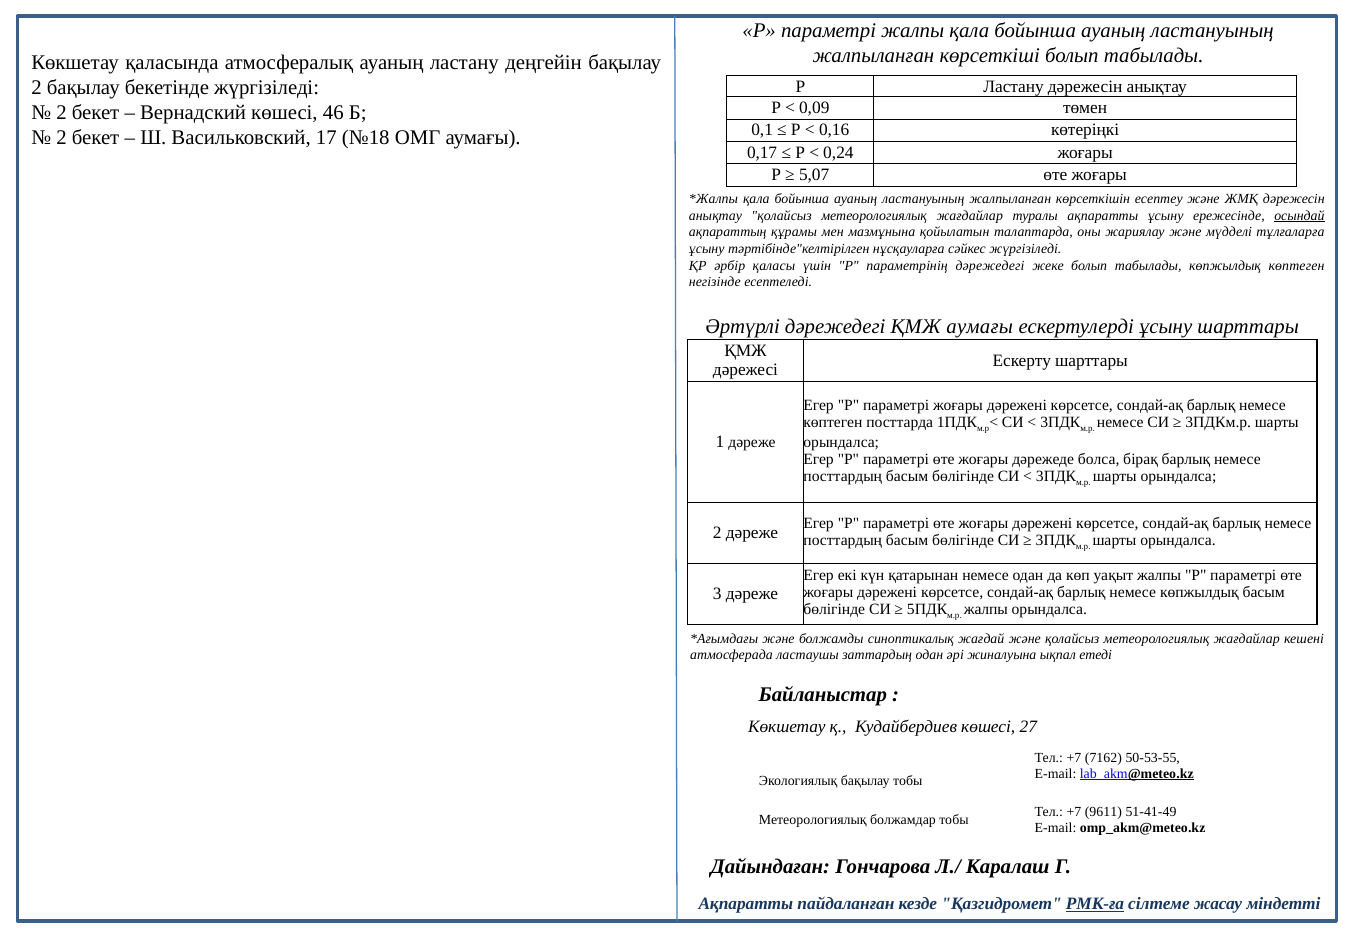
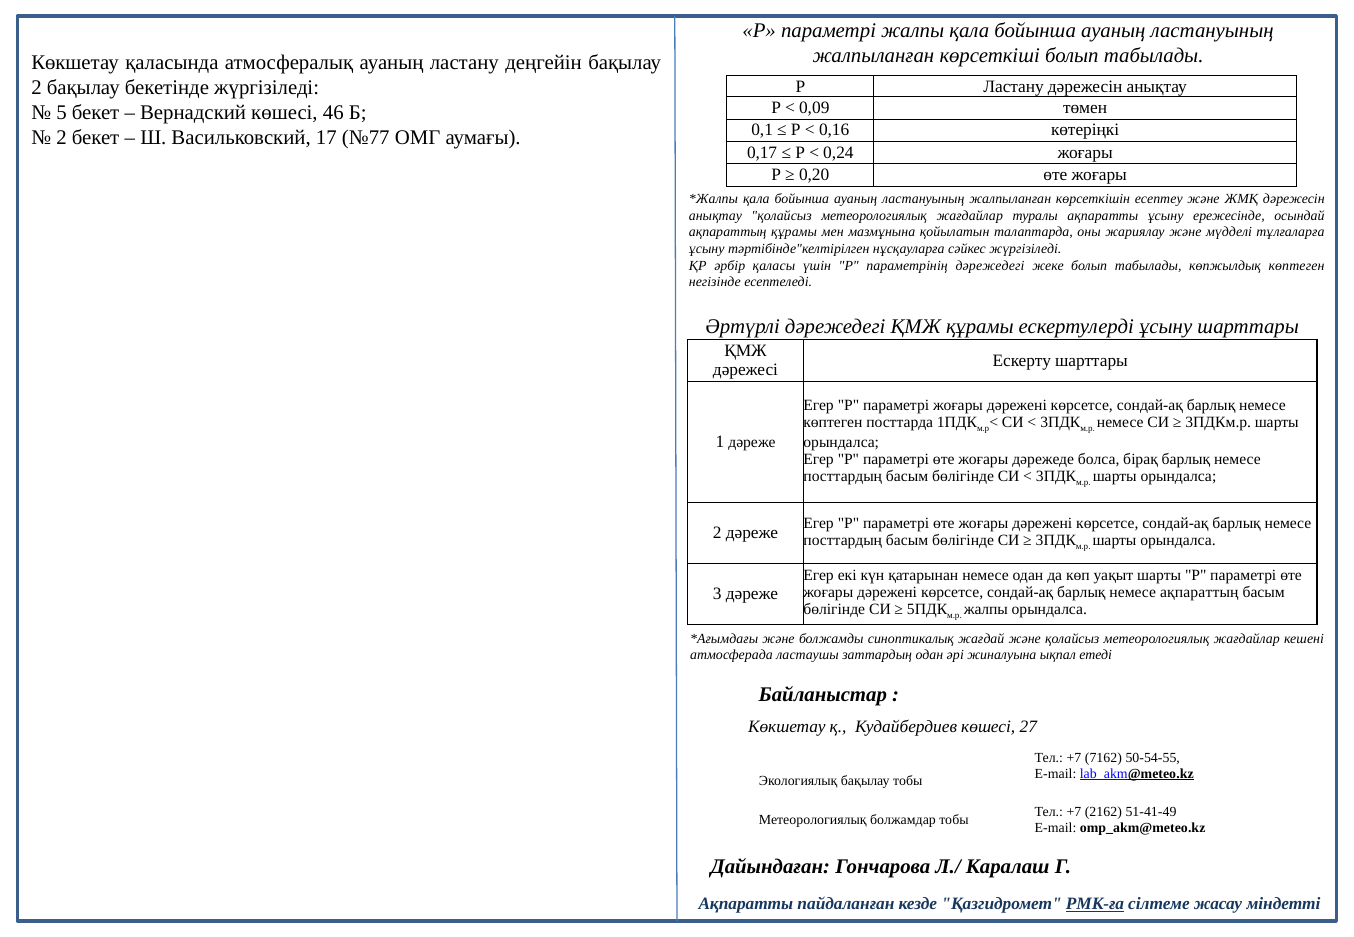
2: 2 -> 5 (62, 113)
№18: №18 -> №77 (366, 138)
5,07: 5,07 -> 0,20 (814, 175)
осындай underline: present -> none (1299, 216)
ҚМЖ аумағы: аумағы -> құрамы (980, 327)
уақыт жалпы: жалпы -> шарты (1159, 575)
немесе көпжылдық: көпжылдық -> ақпараттың (1199, 593)
50-53-55: 50-53-55 -> 50-54-55 (1153, 758)
9611: 9611 -> 2162 (1103, 813)
